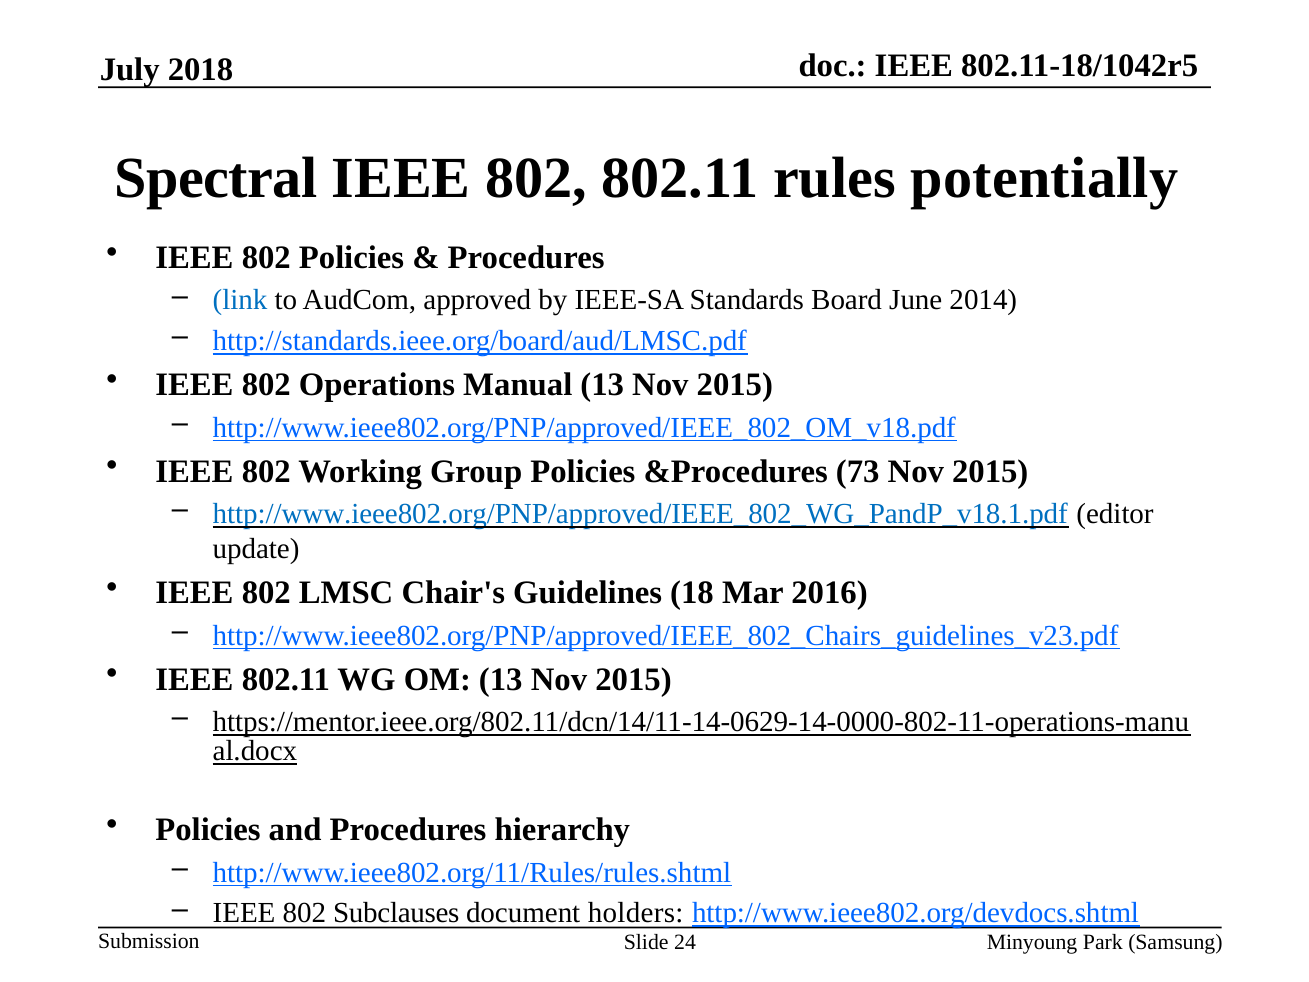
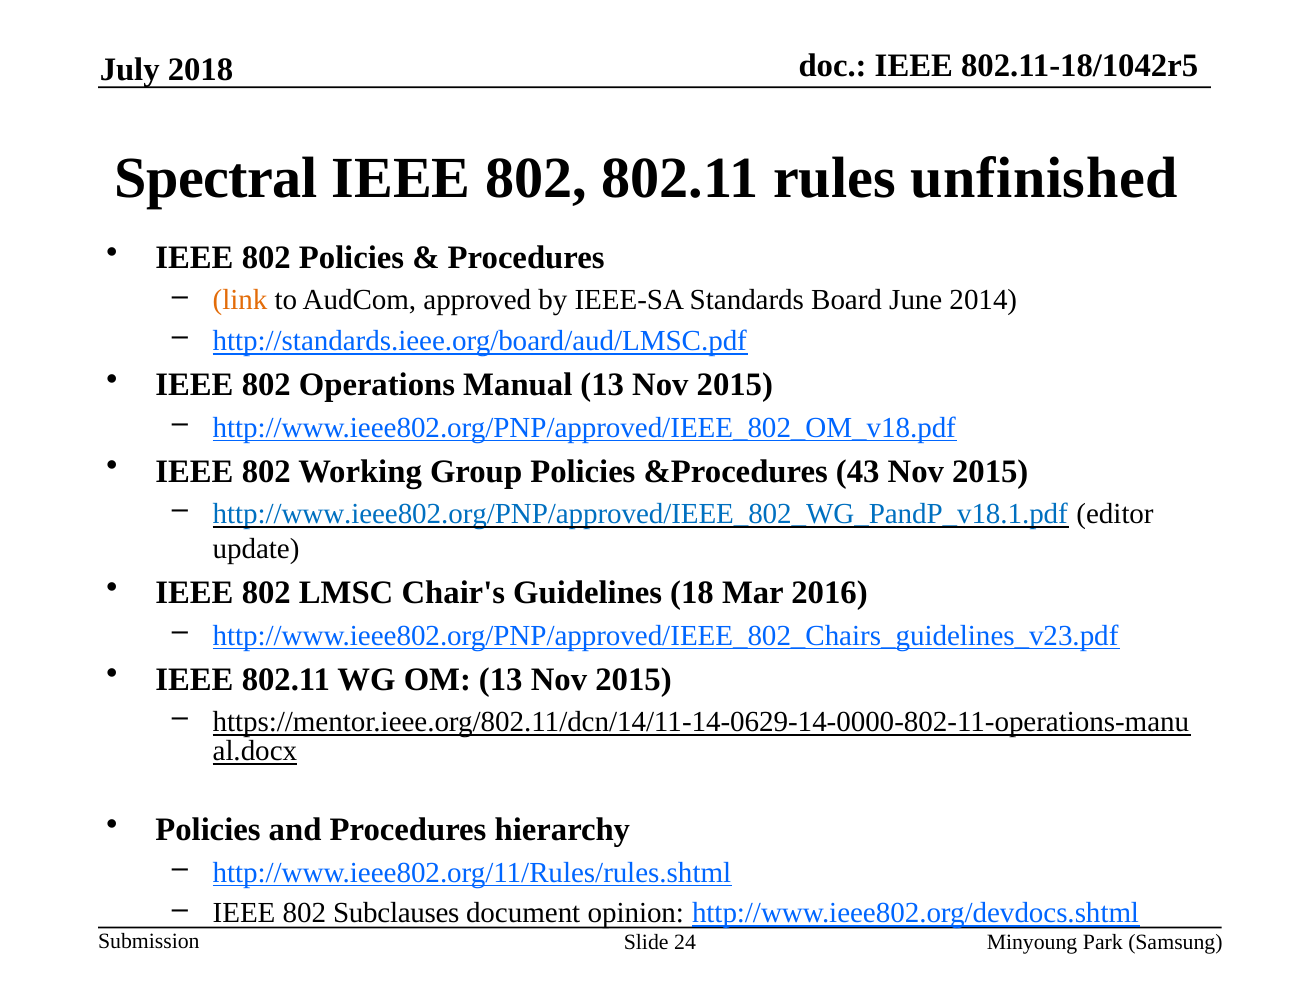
potentially: potentially -> unfinished (1044, 179)
link colour: blue -> orange (240, 300)
73: 73 -> 43 (858, 471)
holders: holders -> opinion (636, 913)
